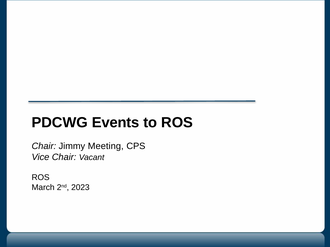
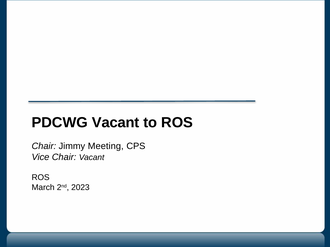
PDCWG Events: Events -> Vacant (116, 123)
